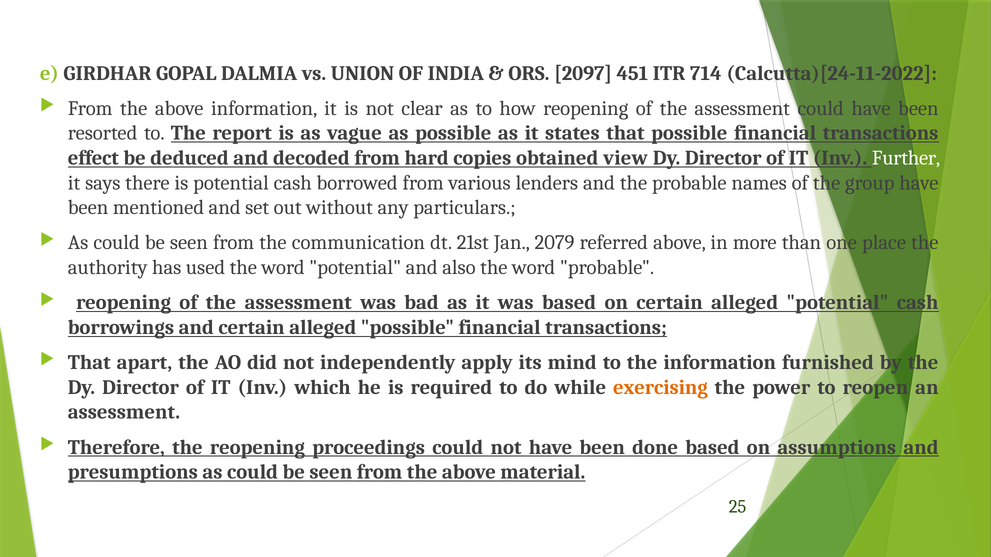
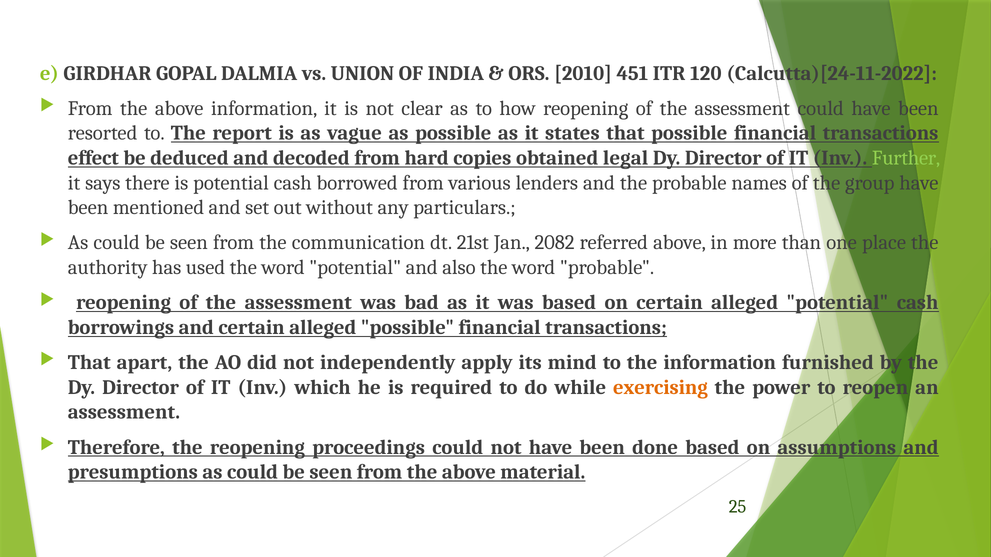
2097: 2097 -> 2010 (583, 73)
714: 714 -> 120 (706, 73)
view: view -> legal (626, 158)
Further colour: white -> light green (906, 158)
2079: 2079 -> 2082 (555, 243)
